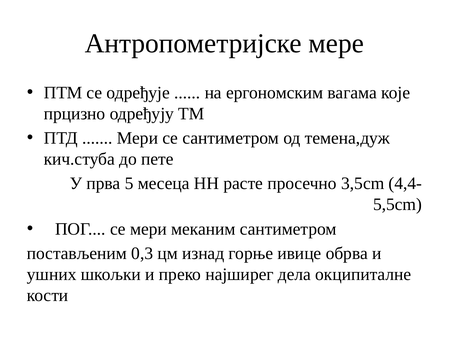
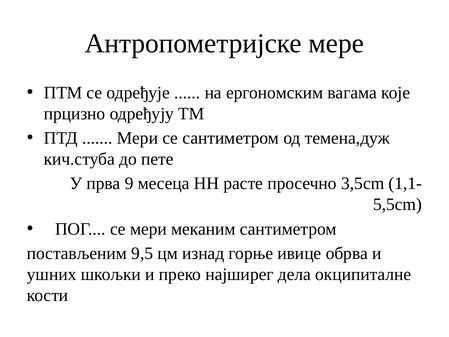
5: 5 -> 9 (129, 183)
4,4-: 4,4- -> 1,1- (405, 183)
0,3: 0,3 -> 9,5 (142, 253)
